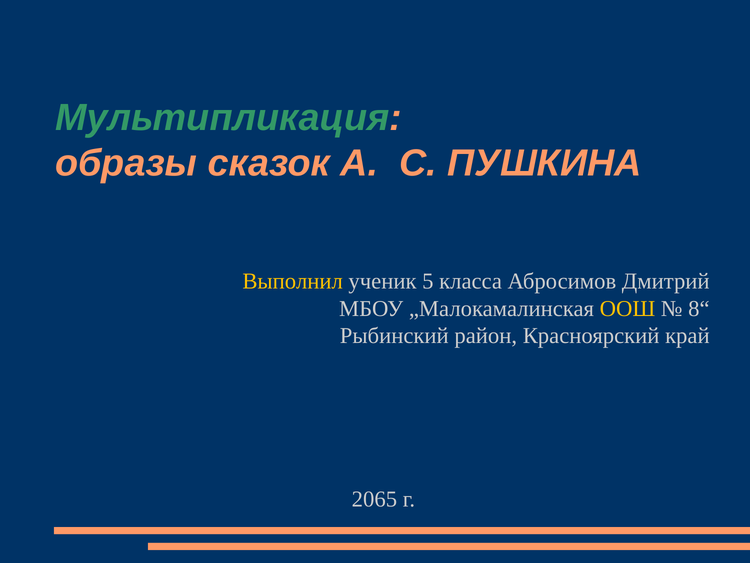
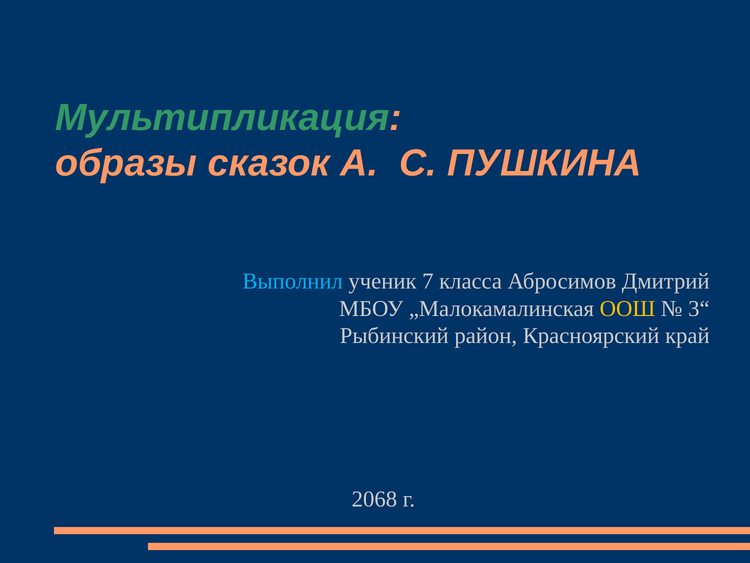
Выполнил colour: yellow -> light blue (293, 281)
5: 5 -> 7 (428, 281)
8“: 8“ -> 3“ (699, 308)
2065: 2065 -> 2068 (374, 499)
